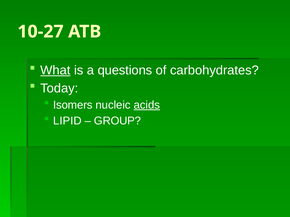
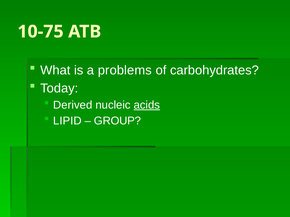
10-27: 10-27 -> 10-75 (40, 32)
What underline: present -> none (55, 71)
questions: questions -> problems (125, 71)
Isomers: Isomers -> Derived (73, 105)
